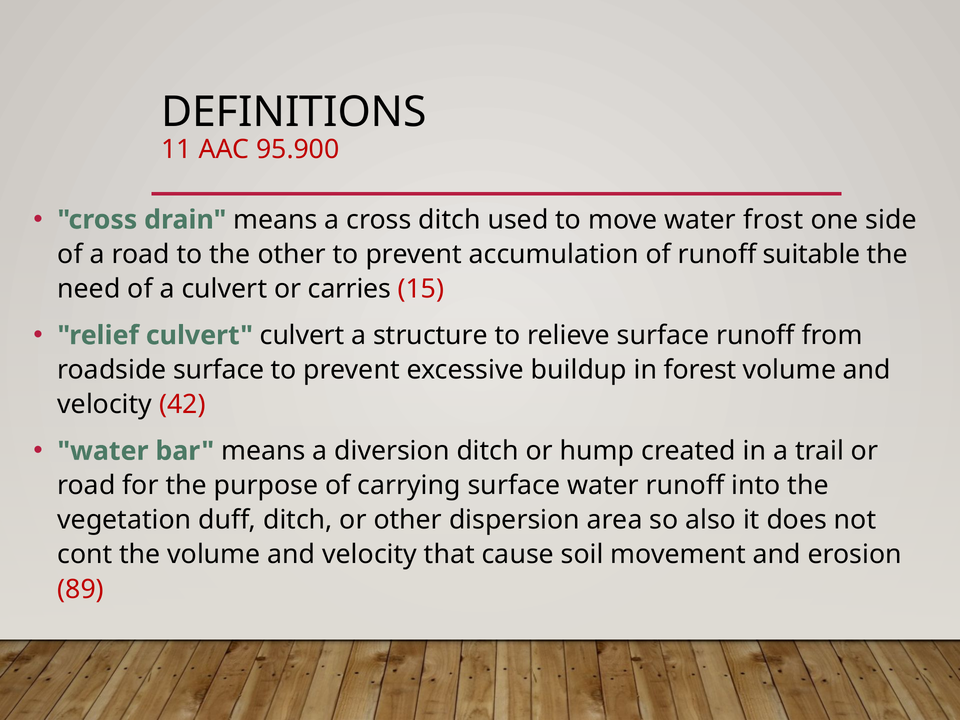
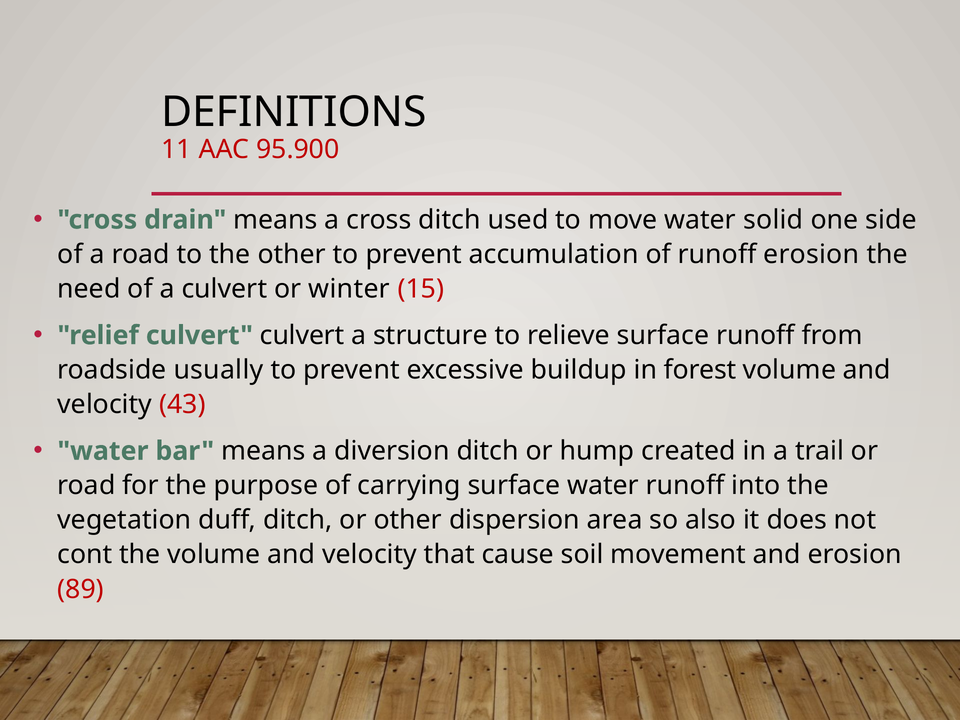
frost: frost -> solid (773, 220)
runoff suitable: suitable -> erosion (811, 254)
carries: carries -> winter (349, 289)
roadside surface: surface -> usually (219, 370)
42: 42 -> 43 (182, 405)
